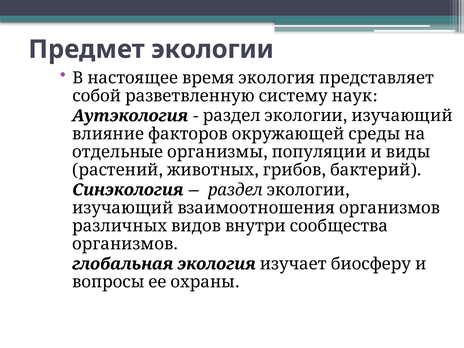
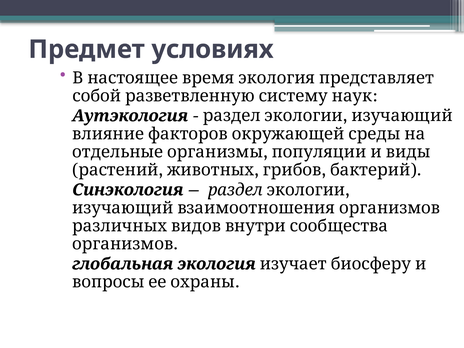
Предмет экологии: экологии -> условиях (213, 49)
